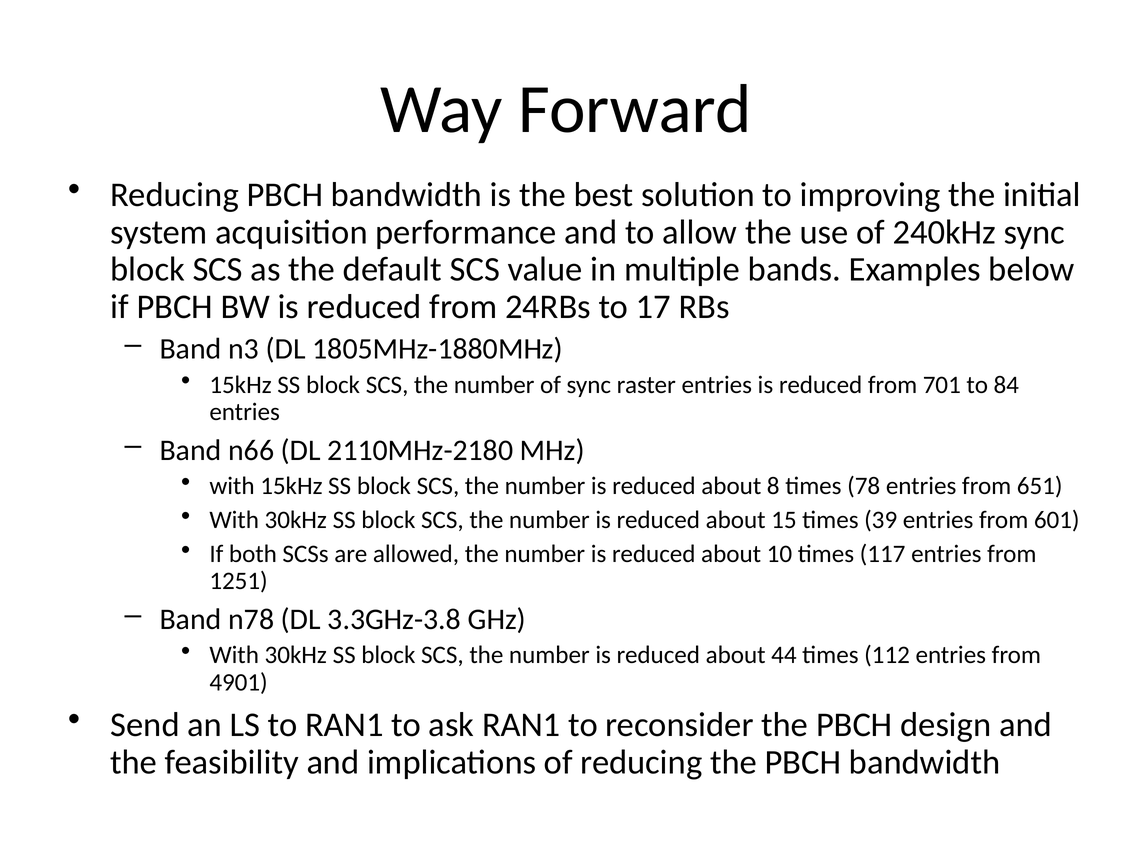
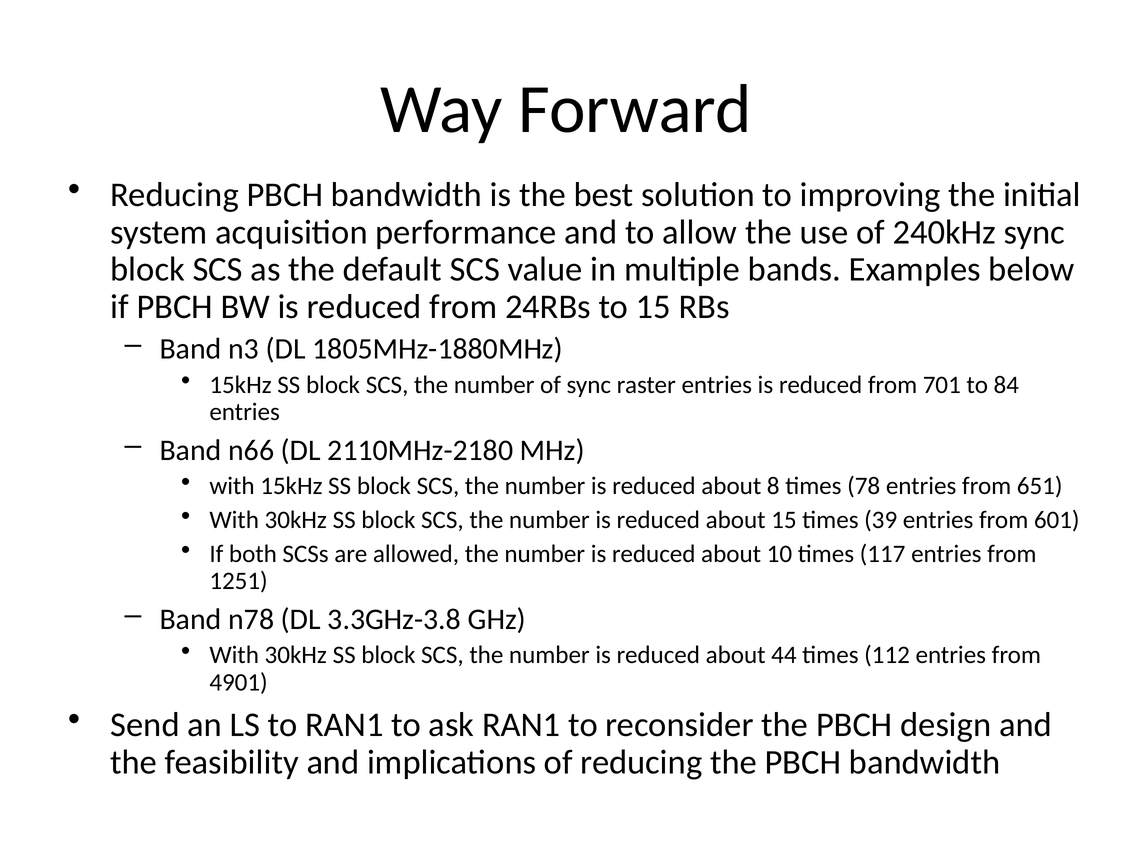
to 17: 17 -> 15 (653, 307)
